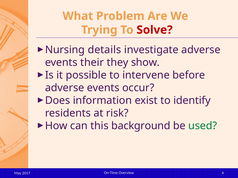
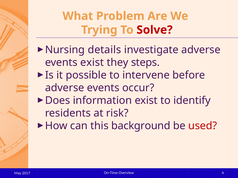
events their: their -> exist (92, 63)
show: show -> steps (145, 63)
used colour: green -> red (203, 126)
